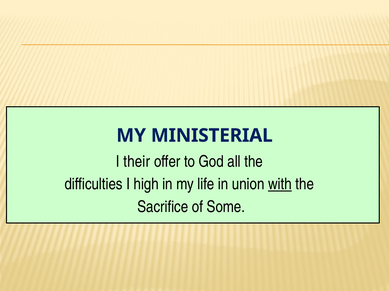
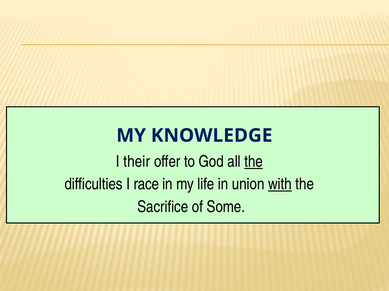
MINISTERIAL: MINISTERIAL -> KNOWLEDGE (212, 136)
the underline: none -> present (254, 162)
high: high -> race (146, 185)
